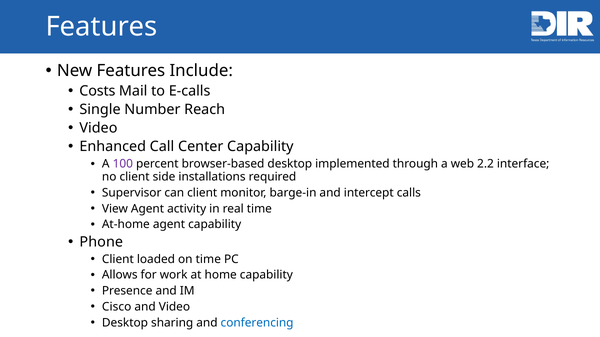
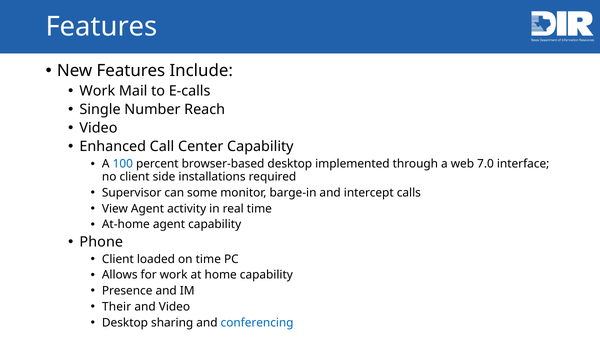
Costs: Costs -> Work (97, 91)
100 colour: purple -> blue (123, 164)
2.2: 2.2 -> 7.0 (485, 164)
can client: client -> some (202, 193)
Cisco: Cisco -> Their (117, 307)
